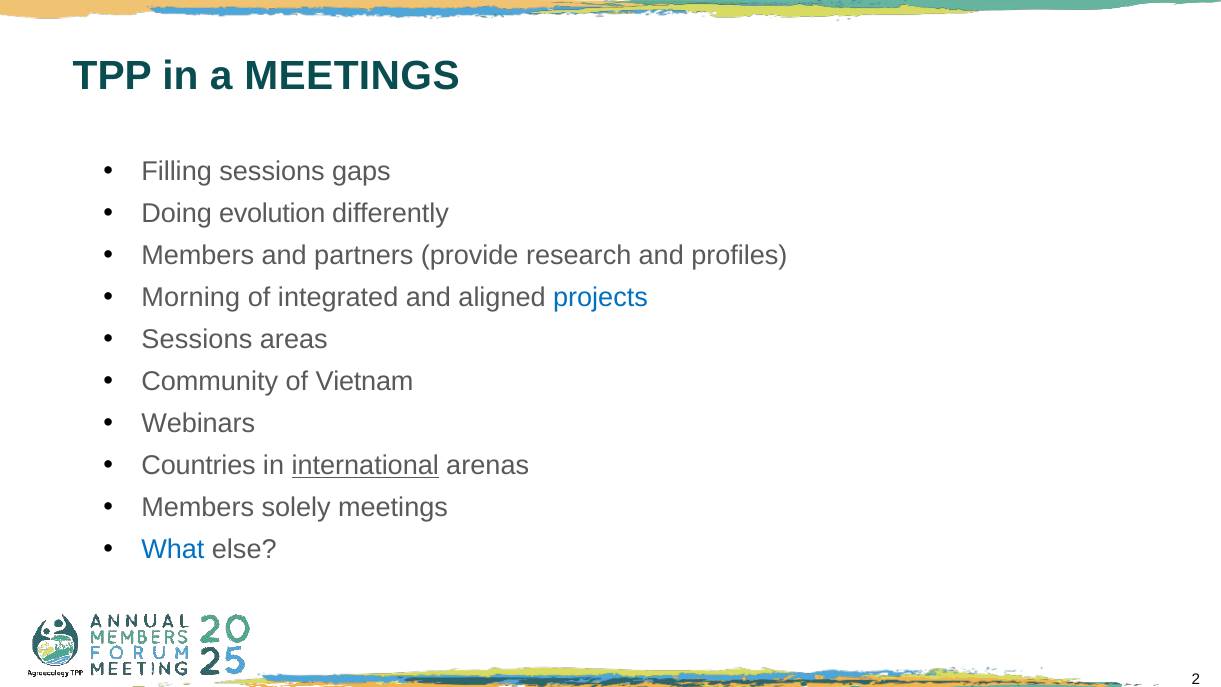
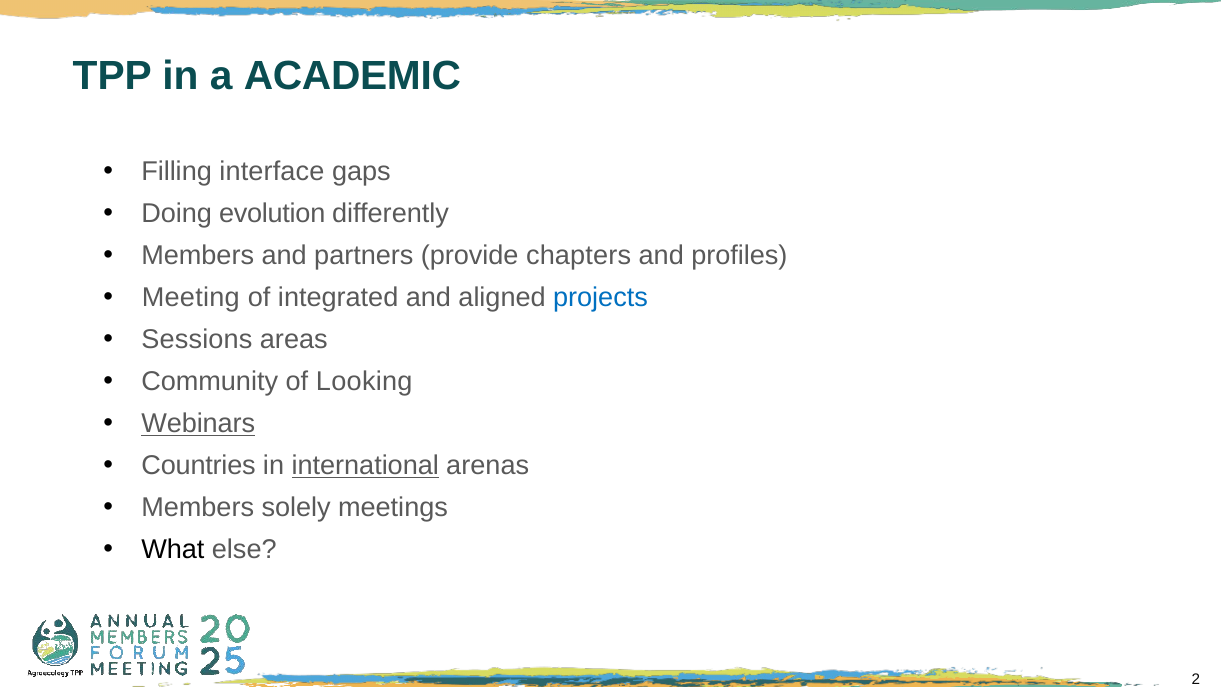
a MEETINGS: MEETINGS -> ACADEMIC (352, 76)
Filling sessions: sessions -> interface (272, 172)
research: research -> chapters (579, 256)
Morning: Morning -> Meeting (191, 298)
Vietnam: Vietnam -> Looking (364, 382)
Webinars underline: none -> present (198, 424)
What colour: blue -> black (173, 550)
